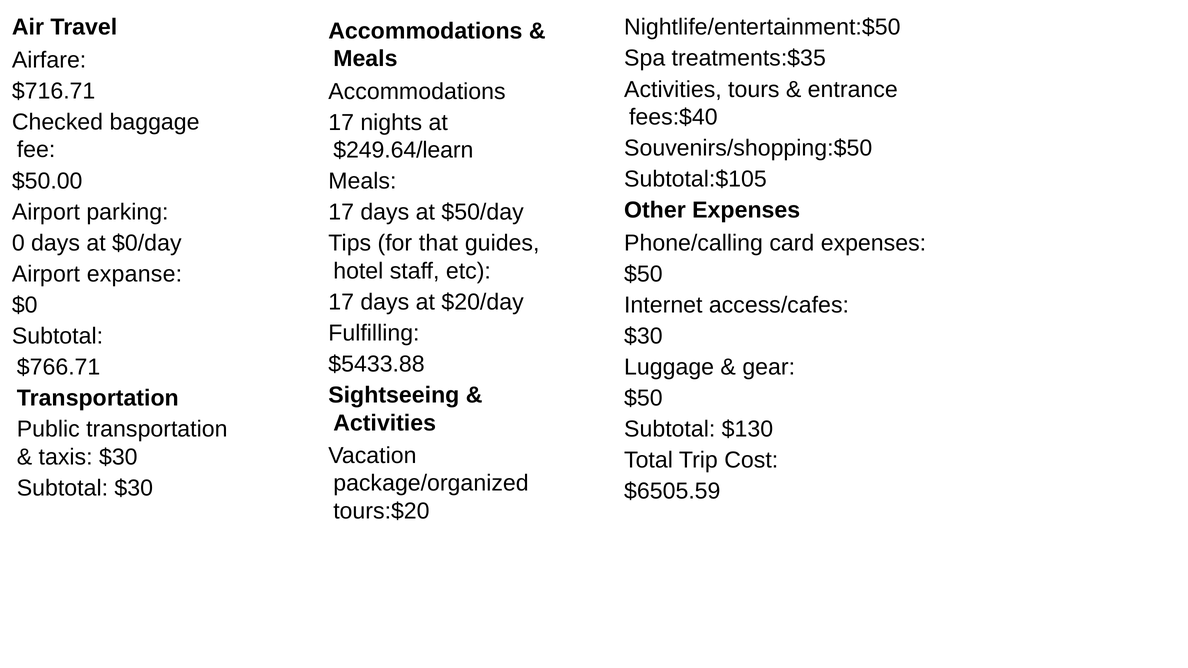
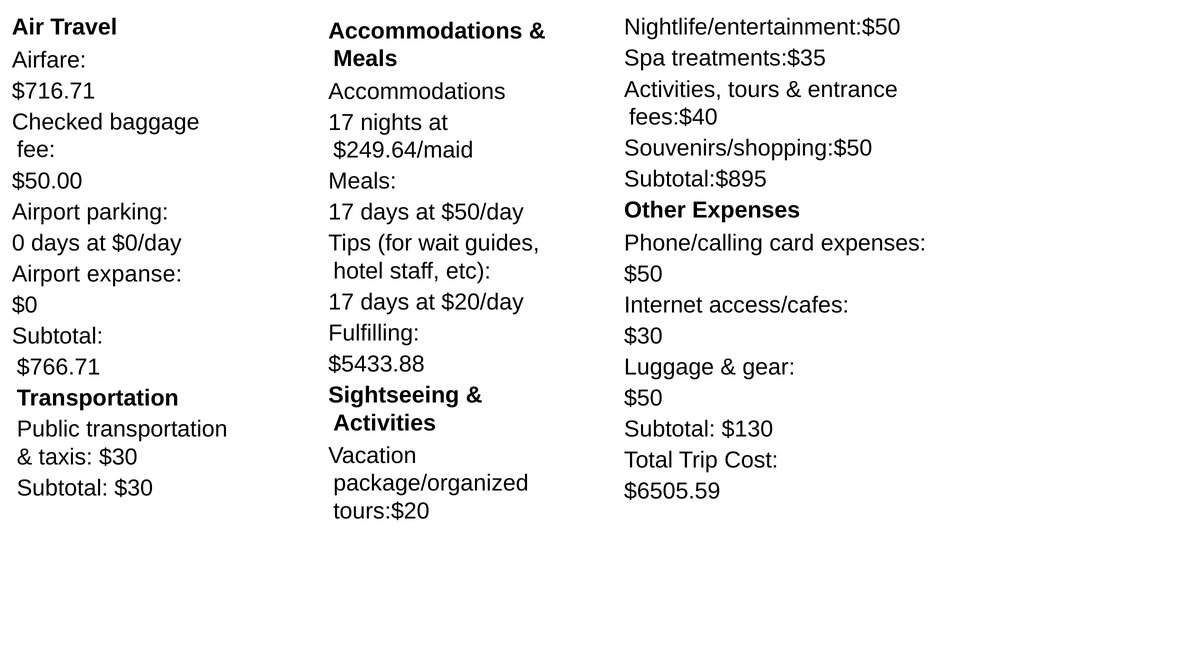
$249.64/learn: $249.64/learn -> $249.64/maid (403, 150)
Subtotal:$105: Subtotal:$105 -> Subtotal:$895 (695, 179)
that: that -> wait (439, 243)
